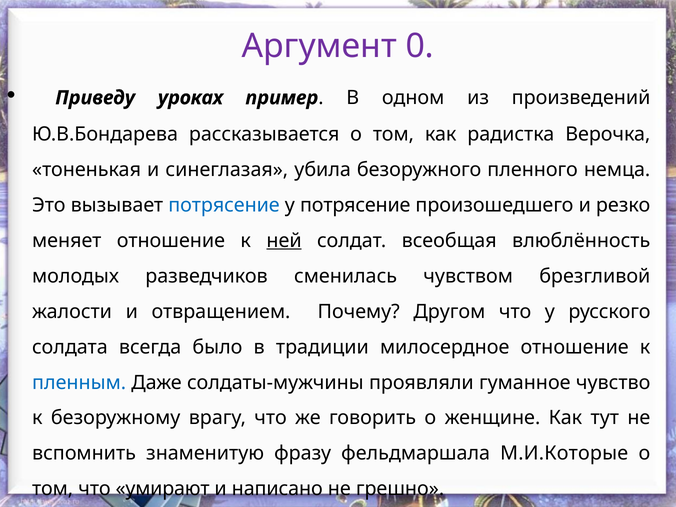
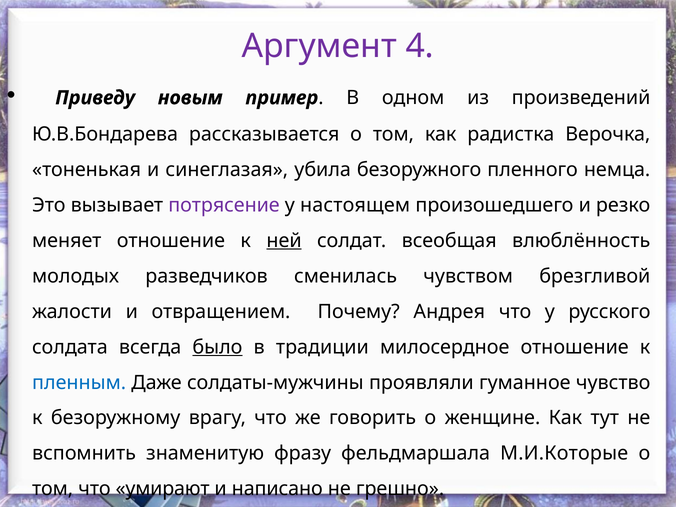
0: 0 -> 4 (420, 46)
уроках: уроках -> новым (190, 98)
потрясение colour: blue -> purple (224, 205)
у потрясение: потрясение -> настоящем (355, 205)
Другом: Другом -> Андрея (449, 312)
было underline: none -> present (217, 347)
